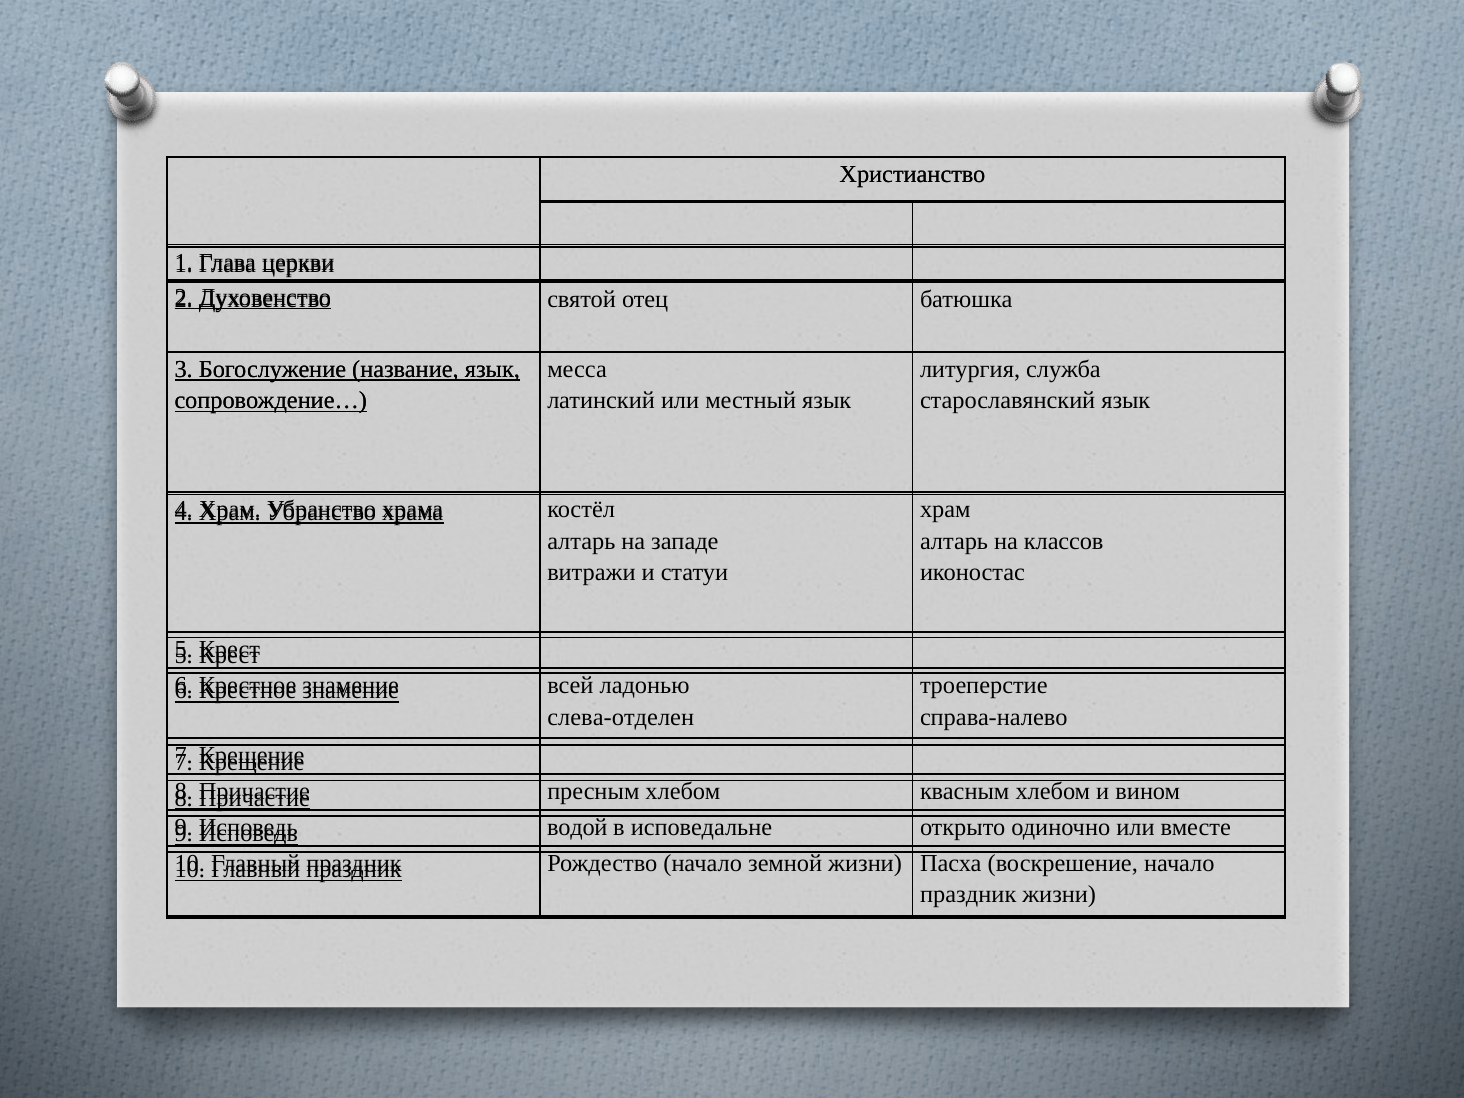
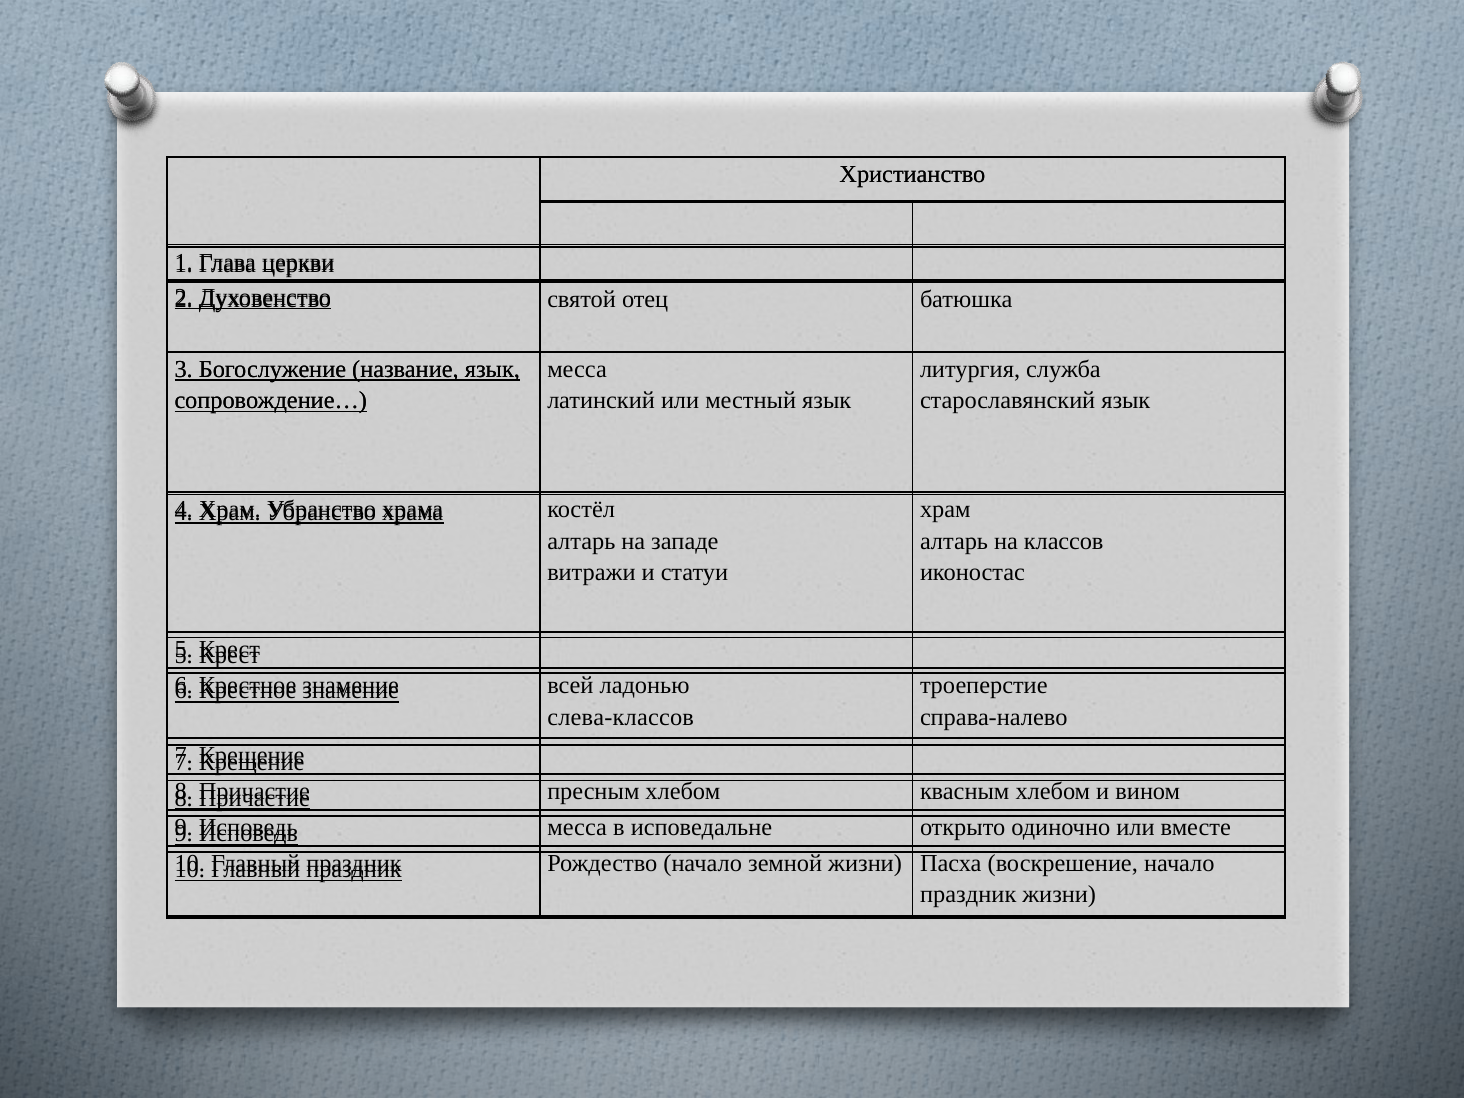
слева-отделен: слева-отделен -> слева-классов (621, 717)
водой: водой -> месса (577, 828)
